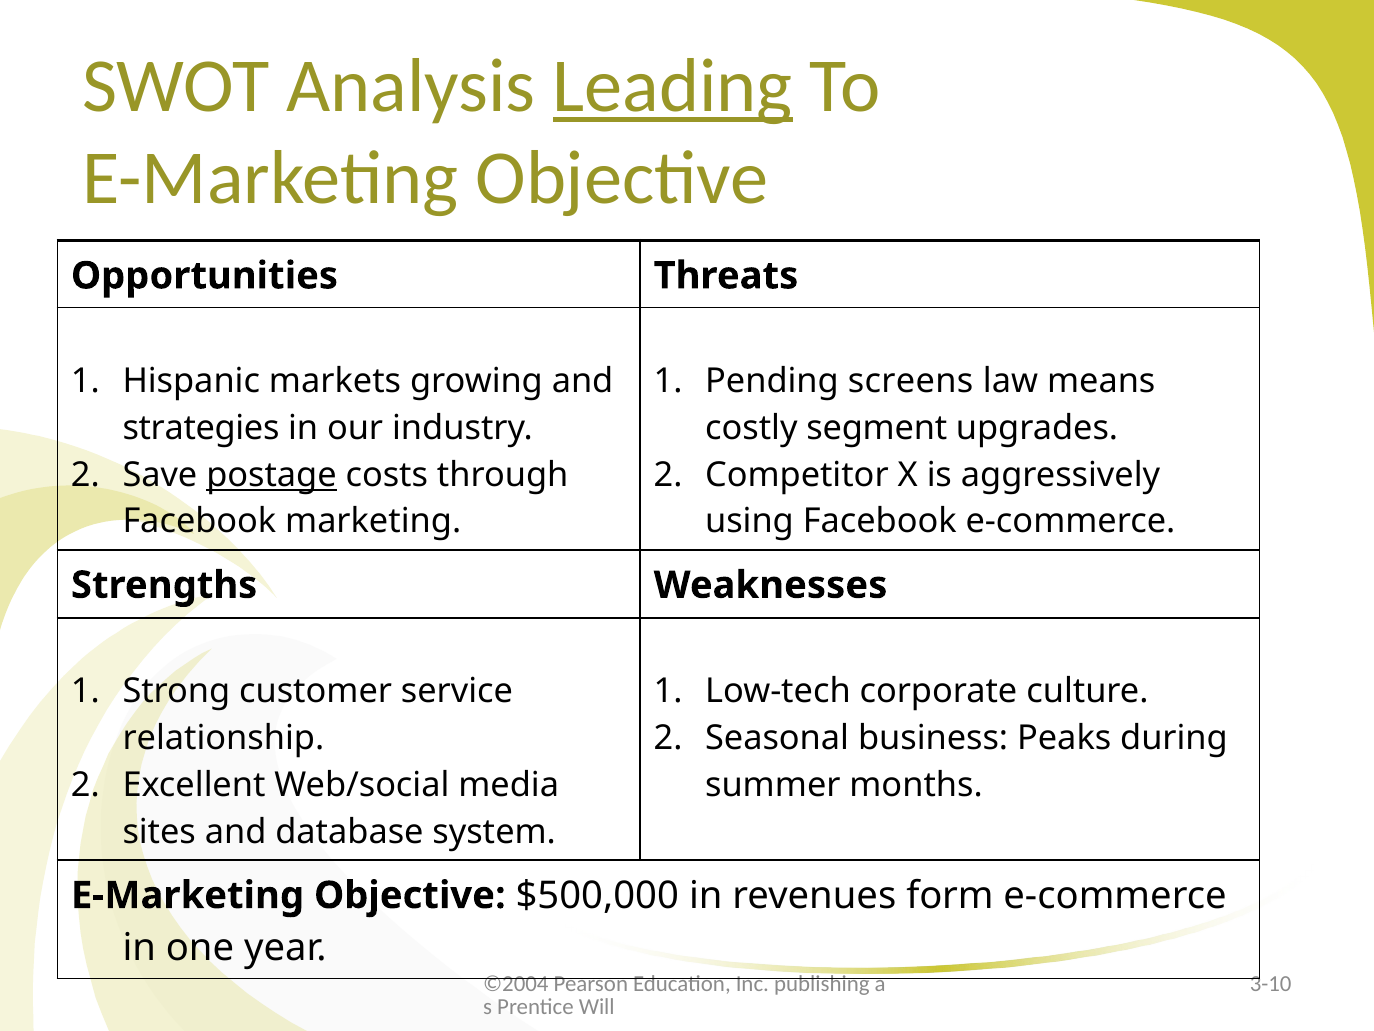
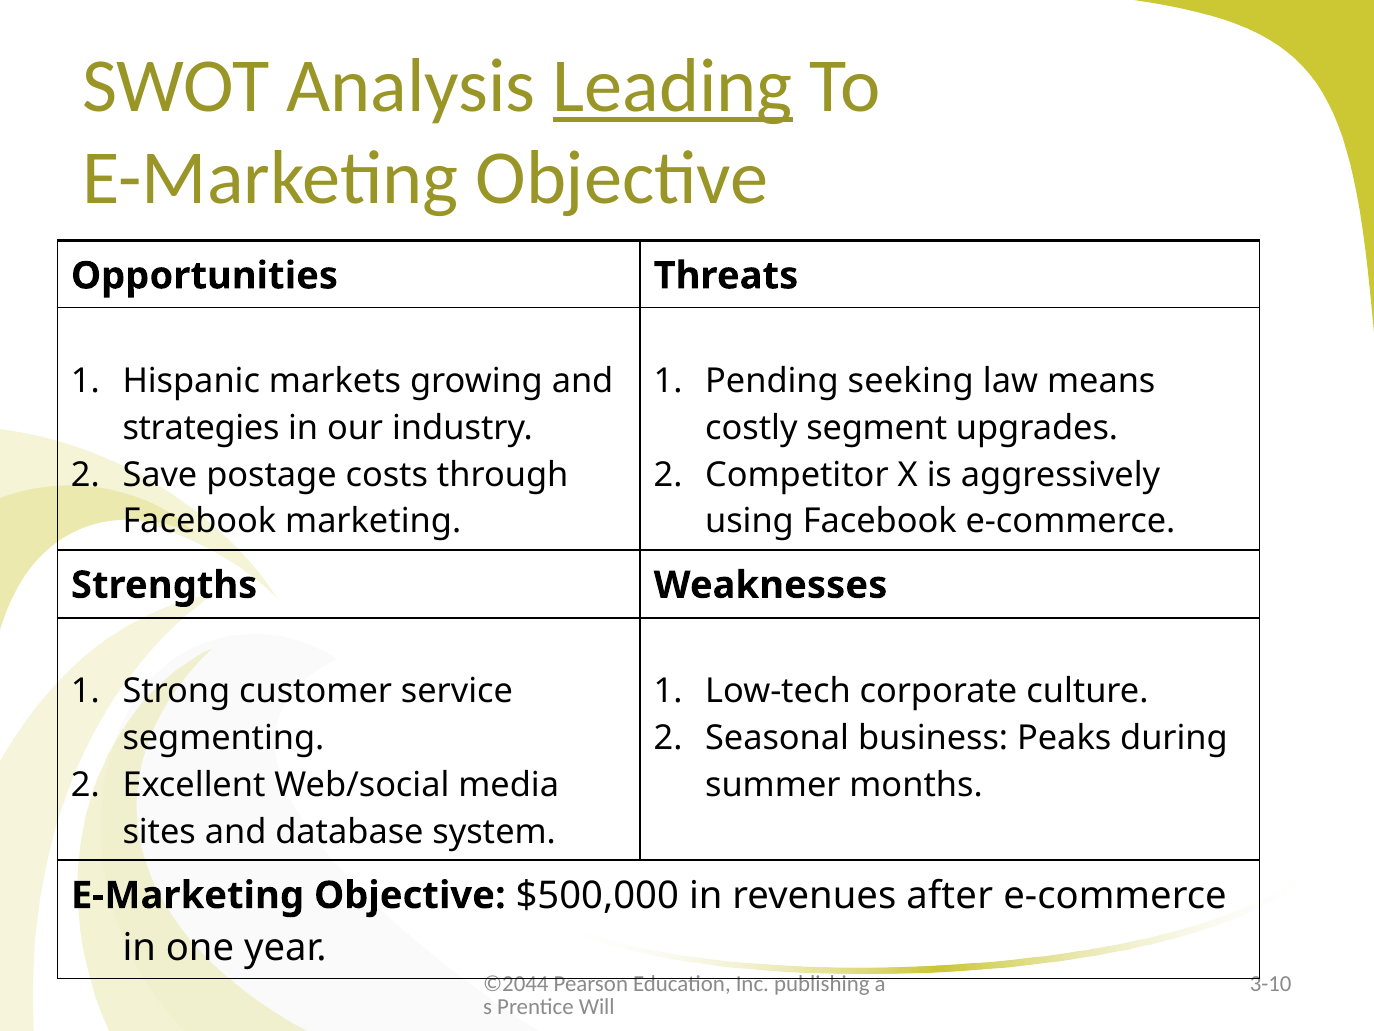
screens: screens -> seeking (911, 381)
postage underline: present -> none (272, 475)
relationship: relationship -> segmenting (223, 738)
form: form -> after (950, 895)
©2004: ©2004 -> ©2044 (516, 984)
